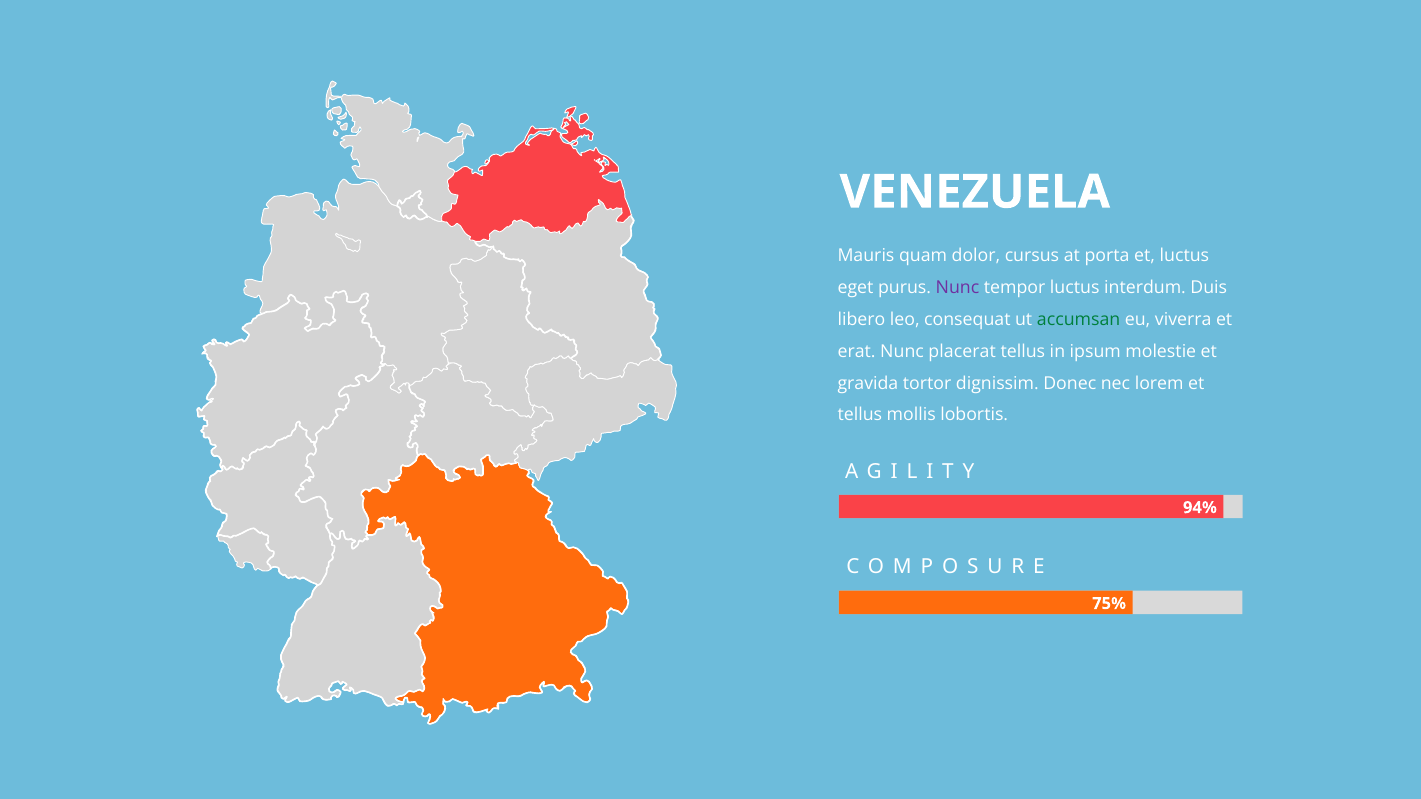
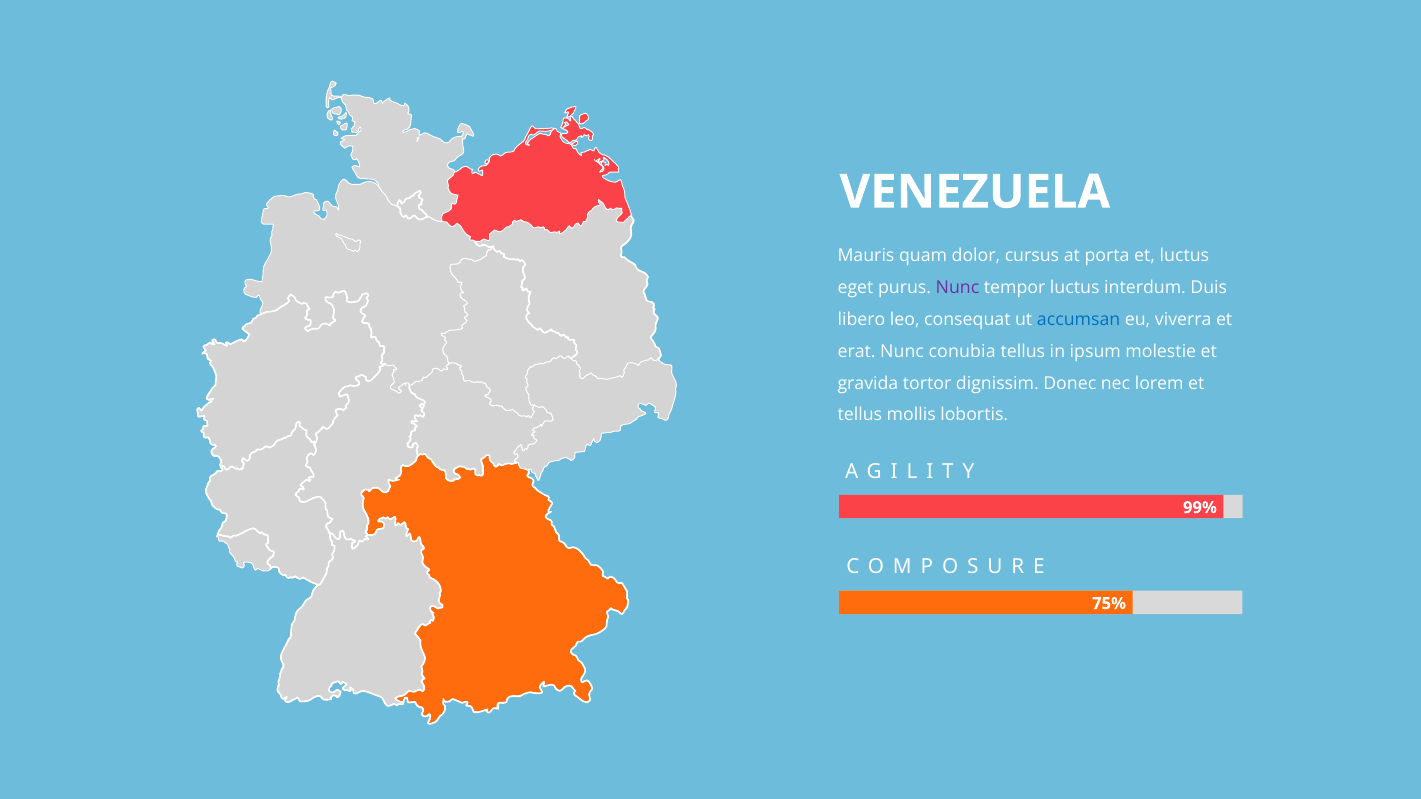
accumsan colour: green -> blue (1079, 319)
placerat: placerat -> conubia (962, 351)
94%: 94% -> 99% (1200, 508)
